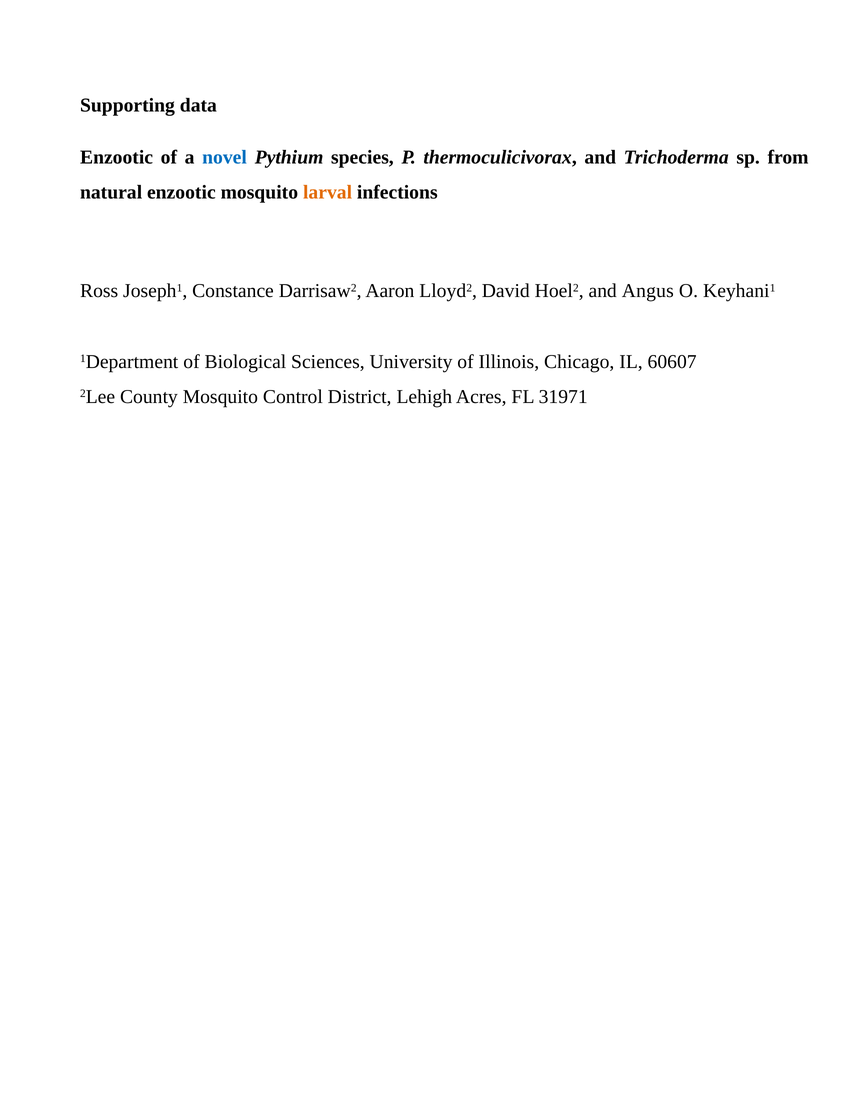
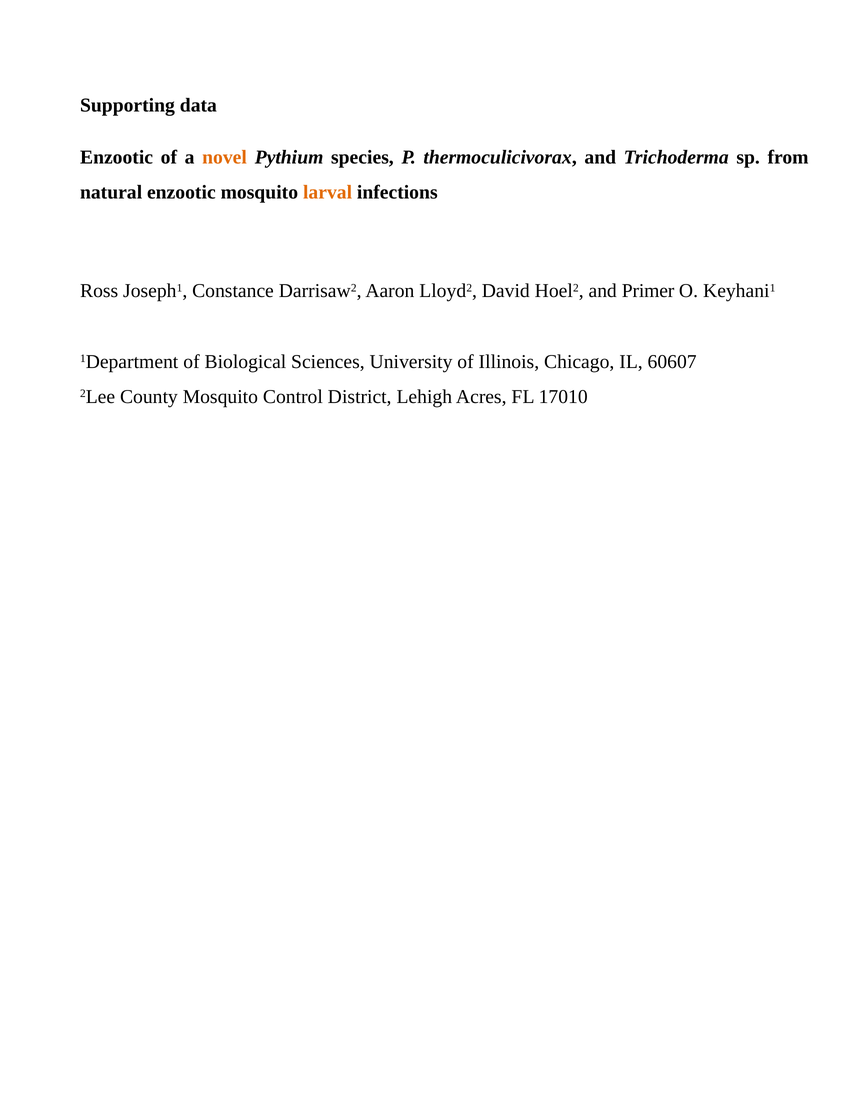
novel colour: blue -> orange (225, 157)
Angus: Angus -> Primer (648, 291)
31971: 31971 -> 17010 (563, 397)
